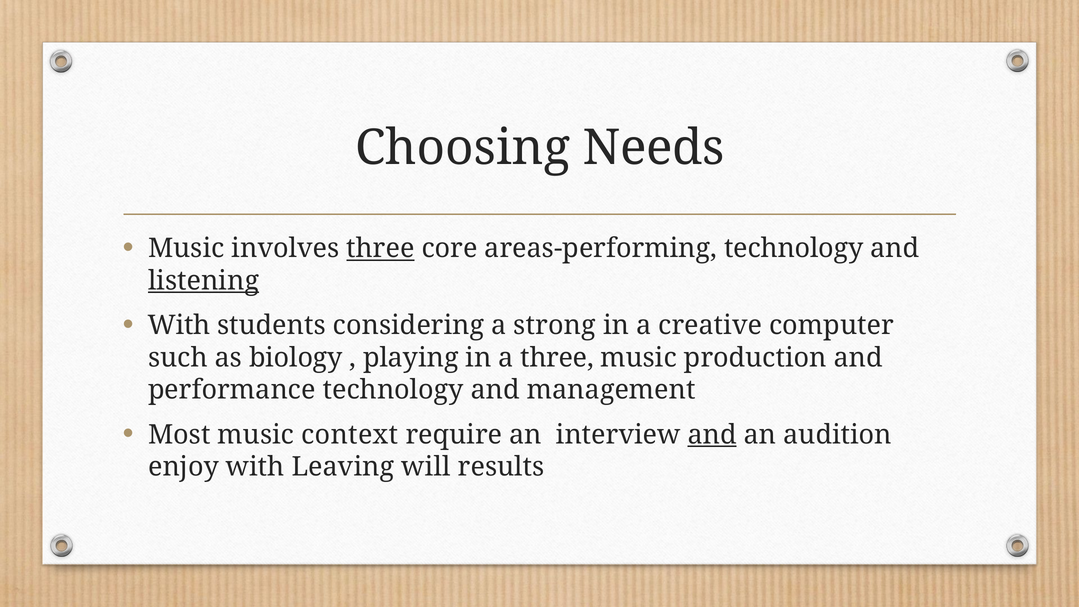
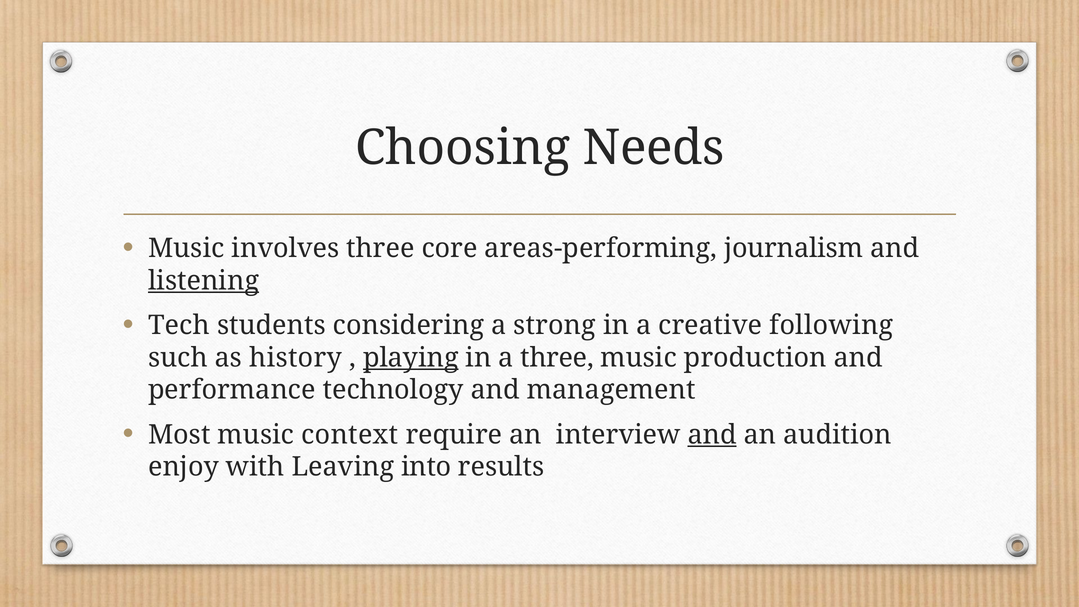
three underline: present -> none (380, 248)
areas-performing technology: technology -> journalism (794, 248)
With: With -> Tech (179, 325)
computer: computer -> following (831, 325)
biology: biology -> history (296, 358)
playing underline: none -> present (411, 358)
will: will -> into (426, 467)
